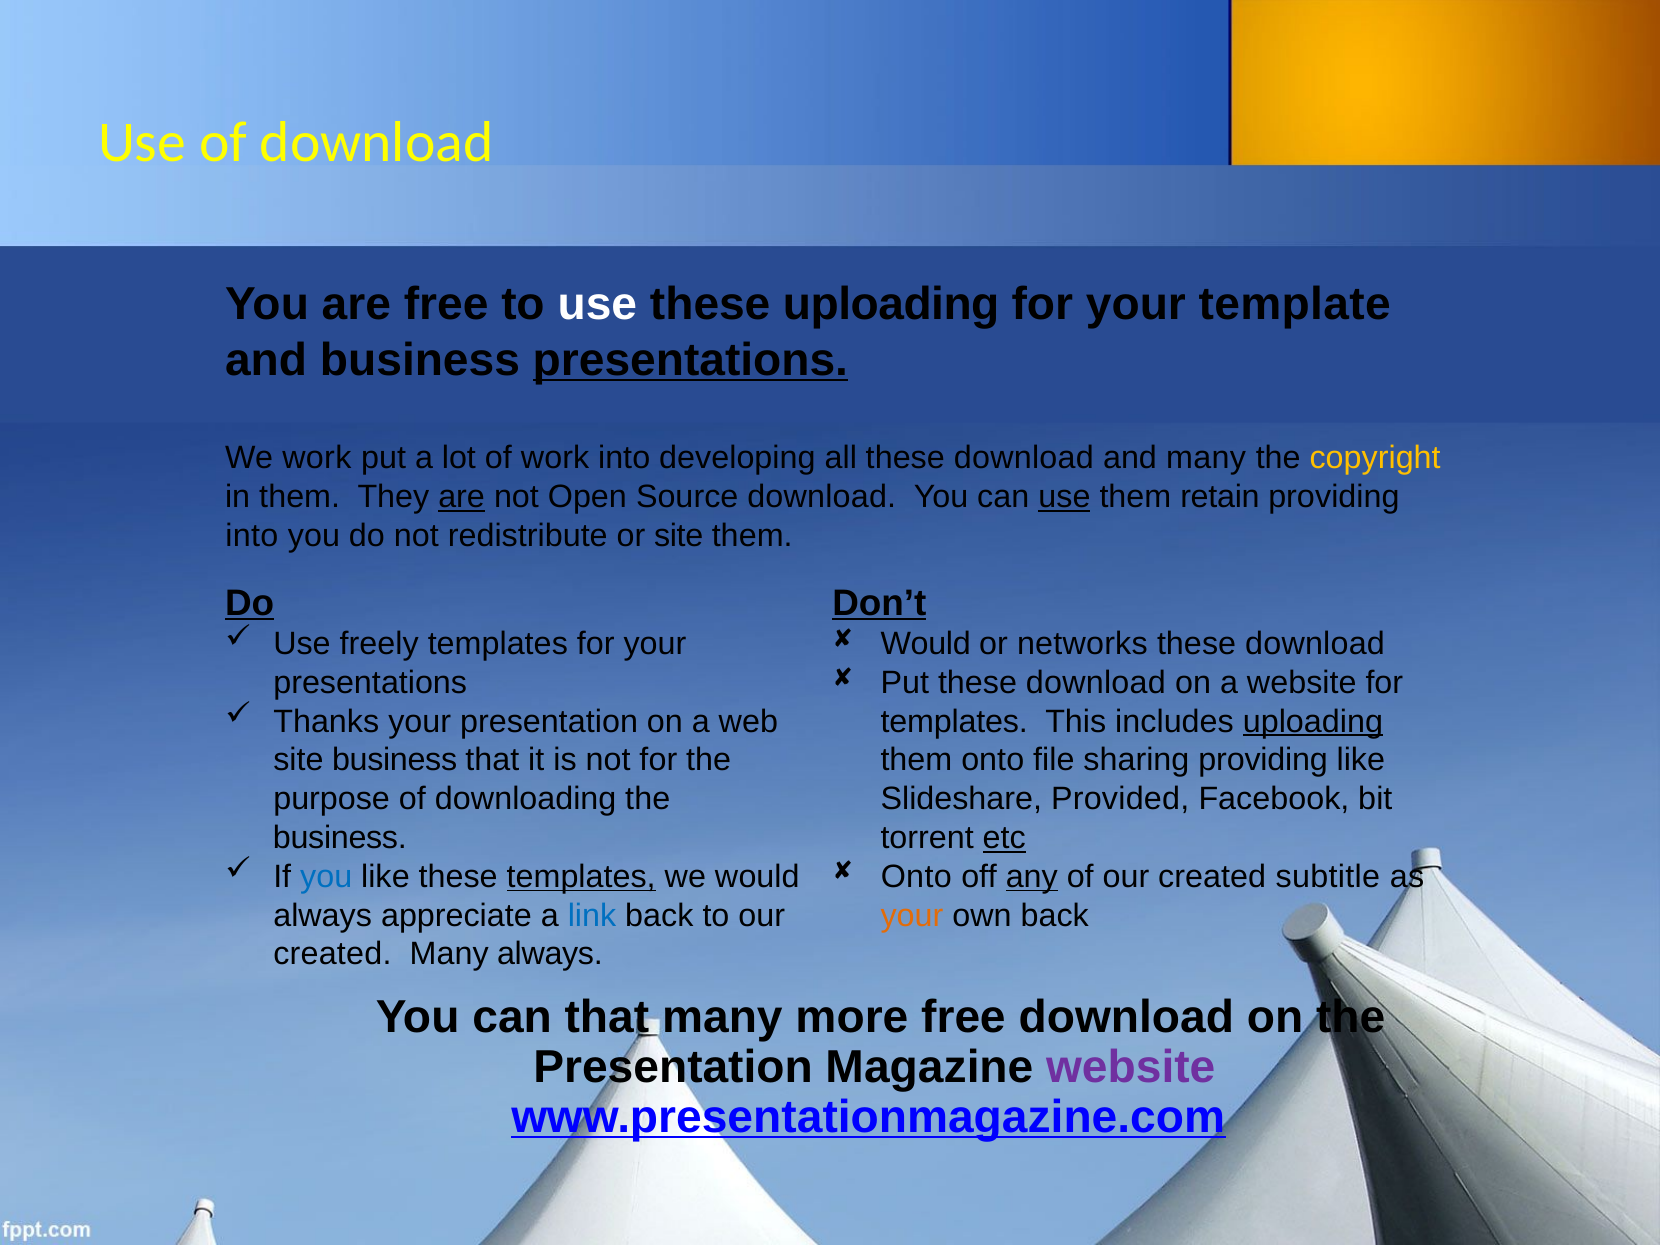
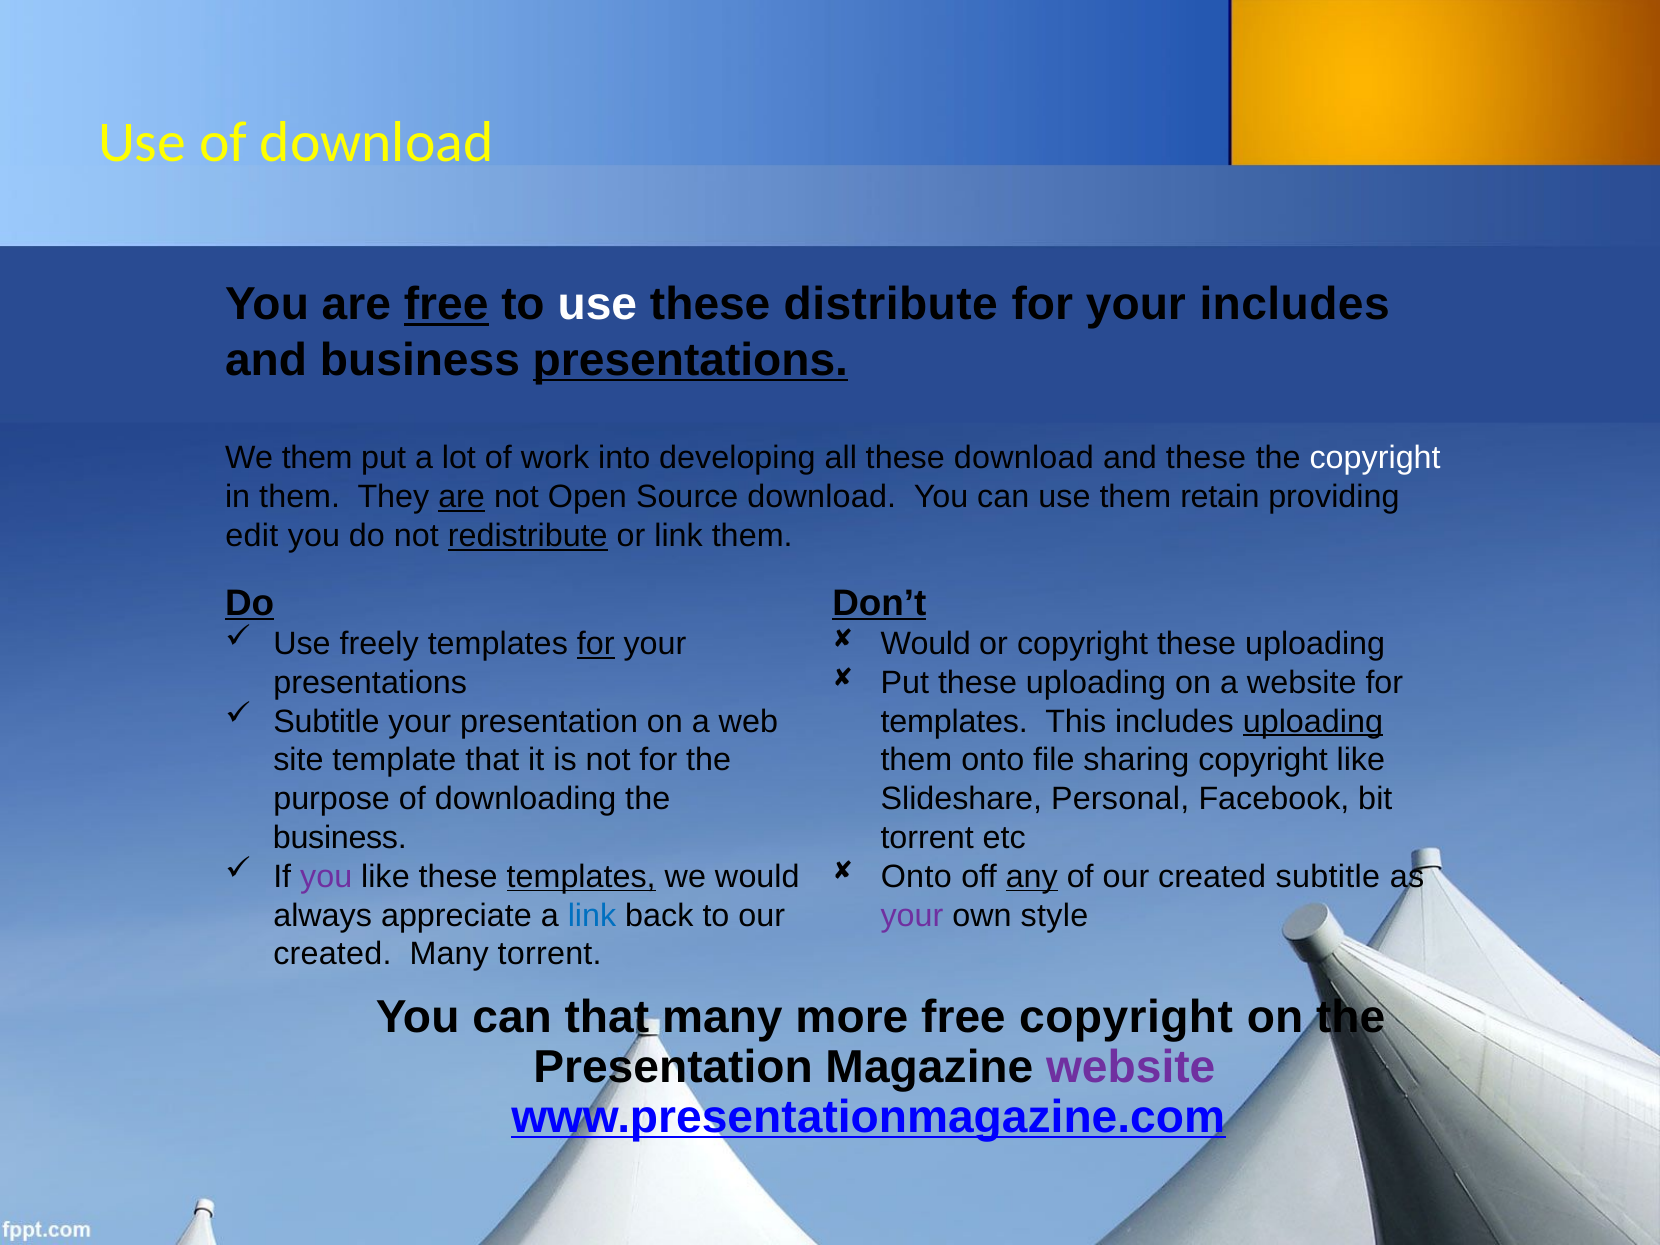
free underline: none -> present (446, 305)
these uploading: uploading -> distribute (891, 305)
your template: template -> includes (1295, 305)
We work: work -> them (317, 458)
and many: many -> these (1206, 458)
copyright colour: yellow -> white (1375, 458)
use underline: present -> none (1064, 497)
into: into -> edit (252, 536)
redistribute underline: none -> present (528, 536)
or site: site -> link (679, 536)
for underline: none -> present (596, 644)
or networks: networks -> copyright (1082, 644)
download: download -> uploading (1315, 644)
Put these download: download -> uploading (1096, 683)
Thanks: Thanks -> Subtitle (326, 722)
site business: business -> template (394, 760)
sharing providing: providing -> copyright (1263, 760)
Provided: Provided -> Personal (1120, 799)
etc underline: present -> none (1004, 838)
you colour: blue -> purple (326, 877)
your colour: orange -> purple (912, 915)
own back: back -> style (1055, 915)
Many always: always -> torrent (550, 954)
free download: download -> copyright (1126, 1017)
